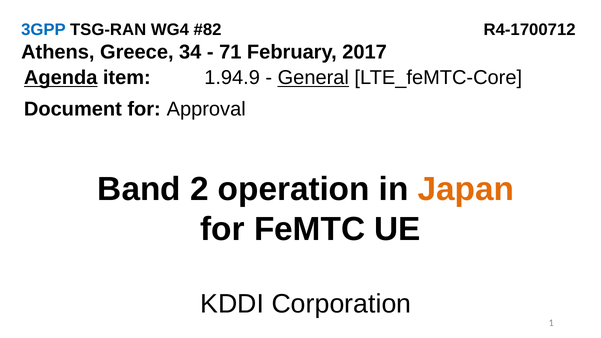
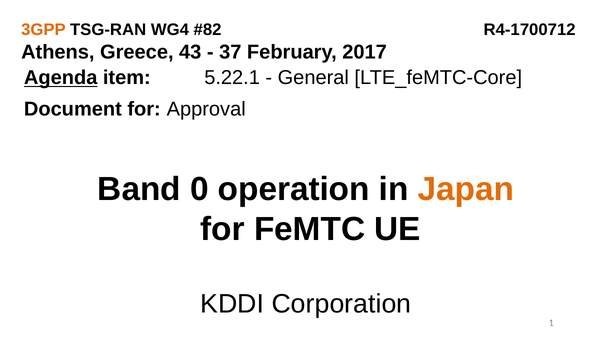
3GPP colour: blue -> orange (43, 30)
34: 34 -> 43 (190, 52)
71: 71 -> 37 (230, 52)
1.94.9: 1.94.9 -> 5.22.1 (232, 78)
General underline: present -> none (313, 78)
2: 2 -> 0 (199, 189)
